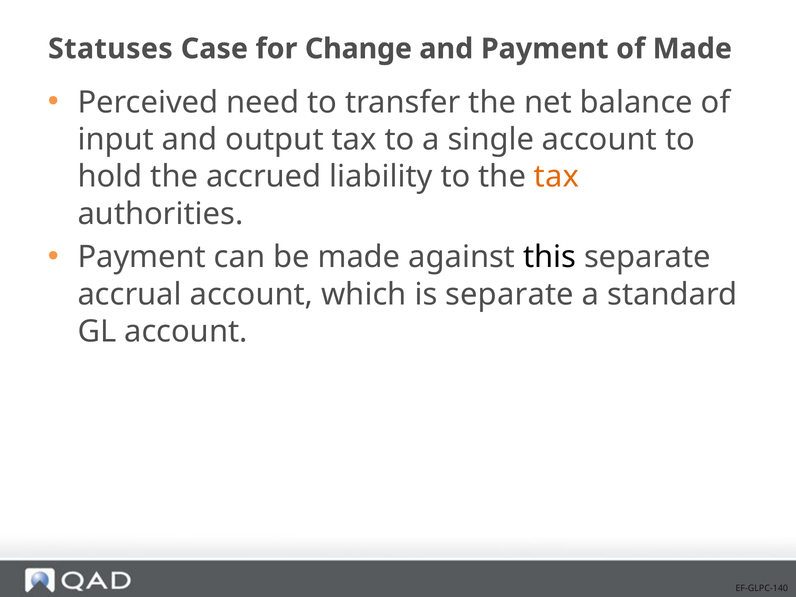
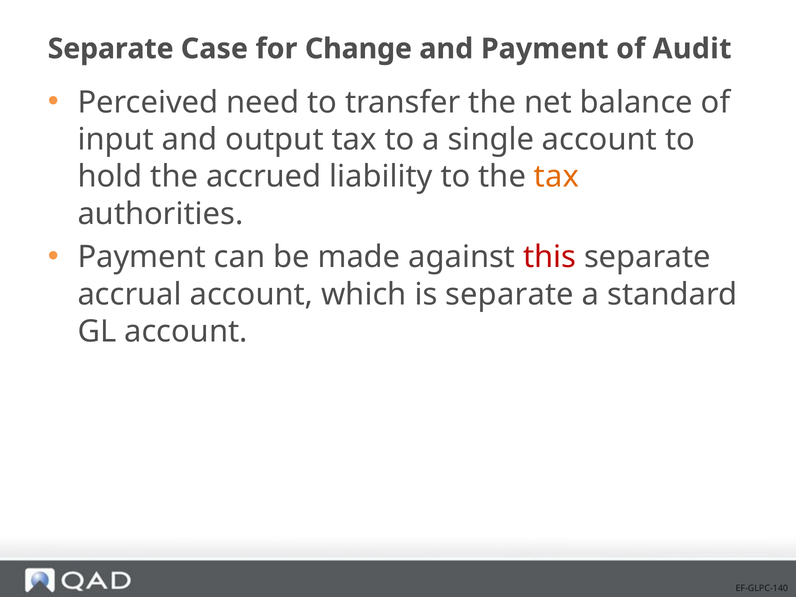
Statuses: Statuses -> Separate (111, 49)
of Made: Made -> Audit (692, 49)
this colour: black -> red (550, 257)
